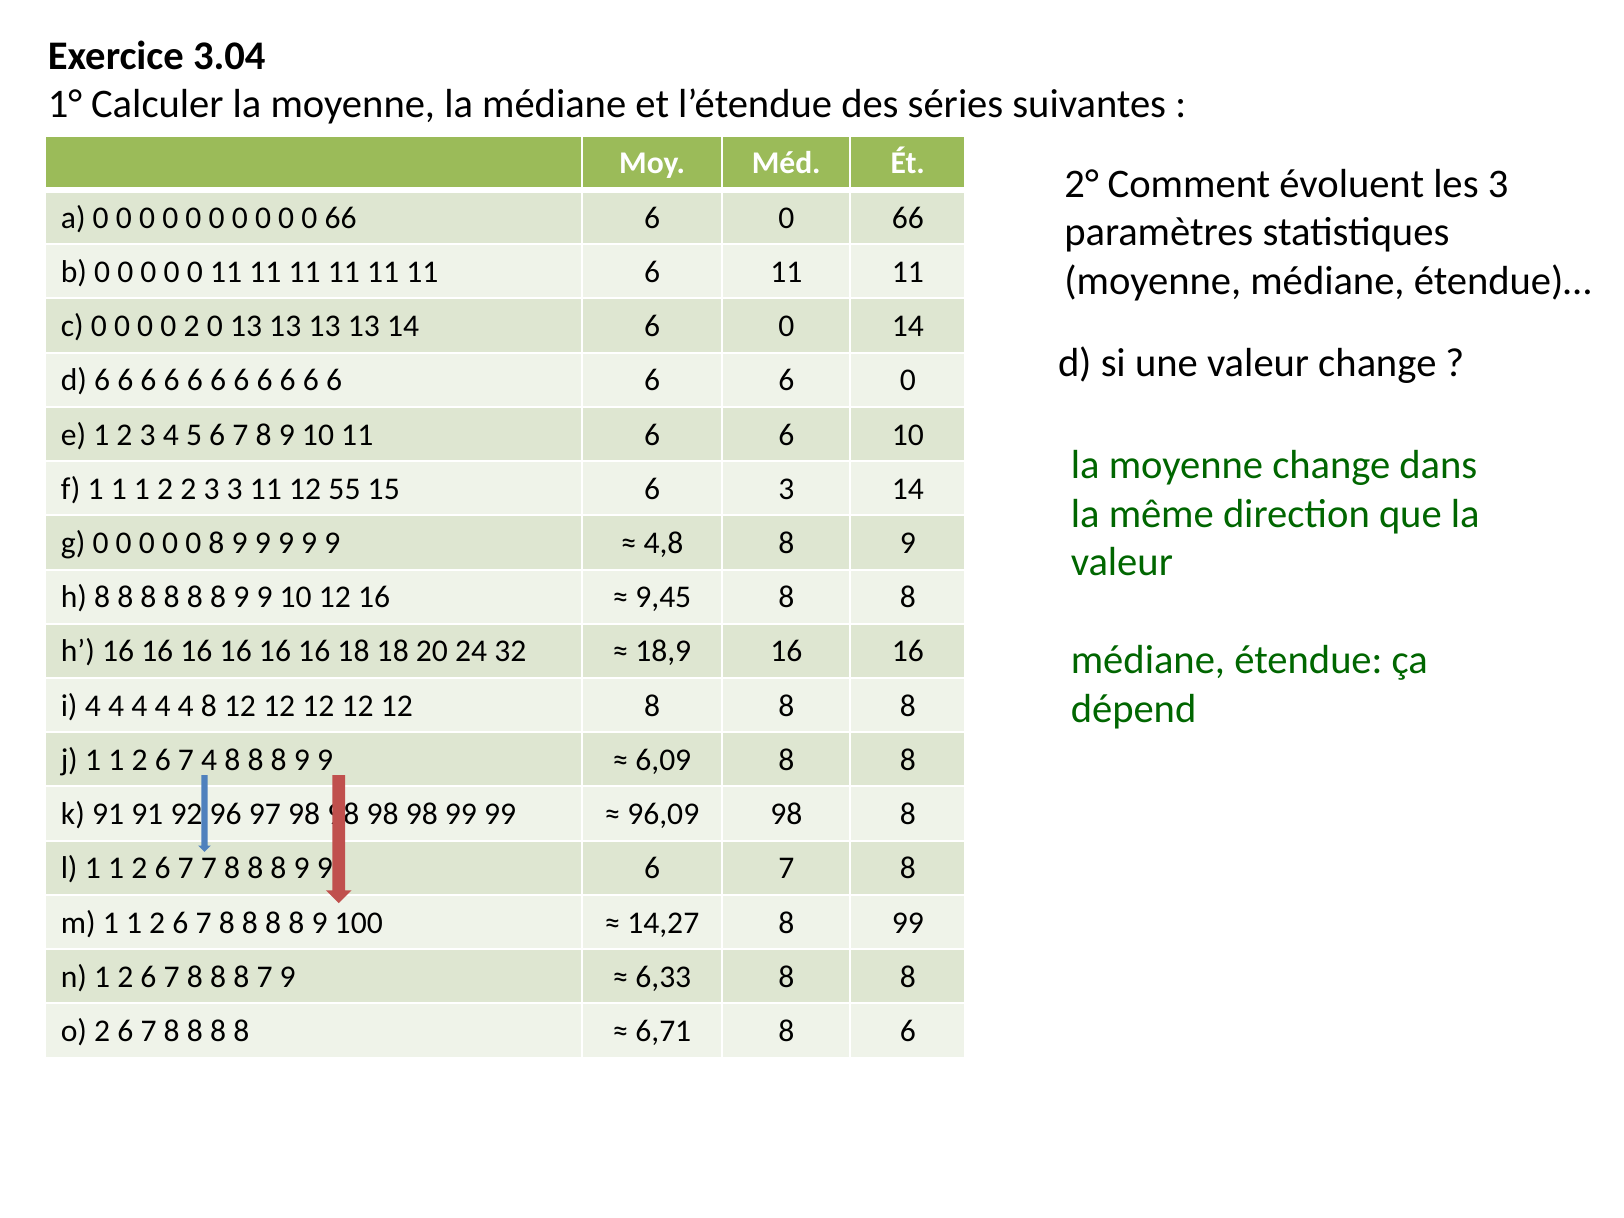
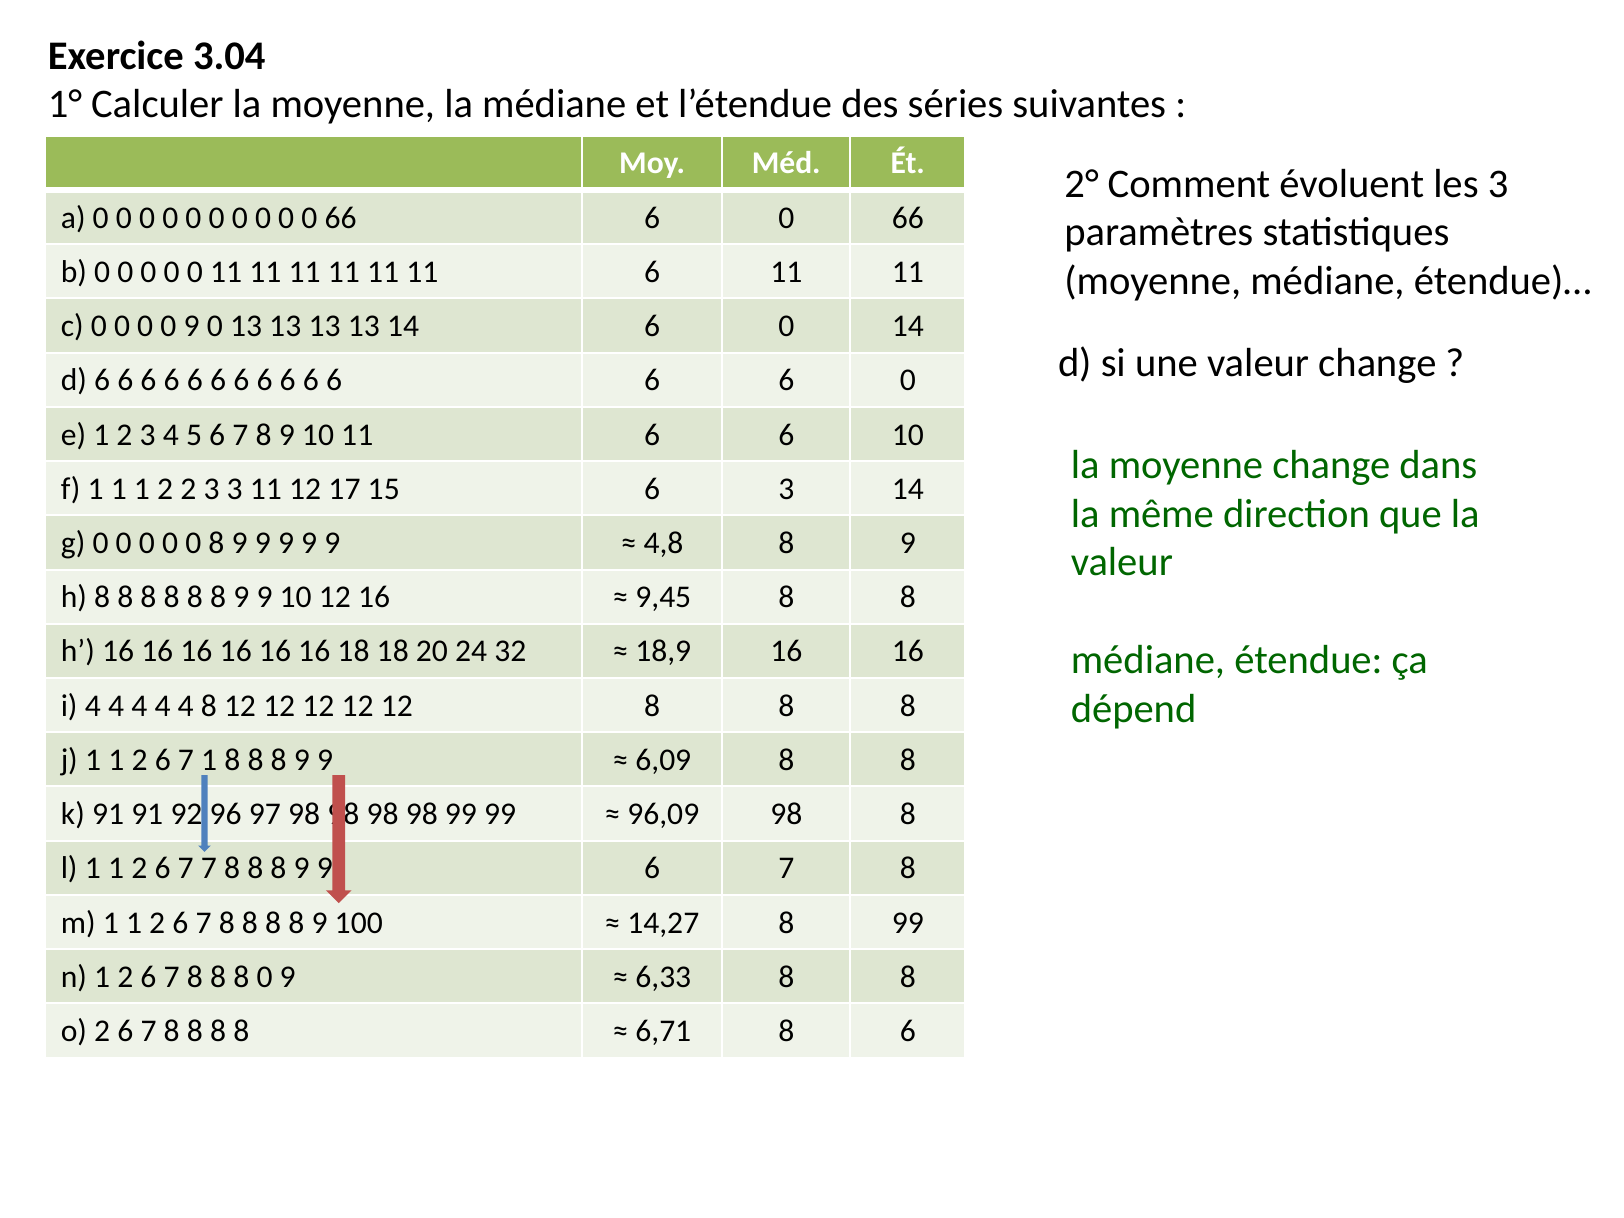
0 0 2: 2 -> 9 (192, 326)
55: 55 -> 17 (344, 489)
7 4: 4 -> 1 (209, 760)
8 7: 7 -> 0 (264, 977)
